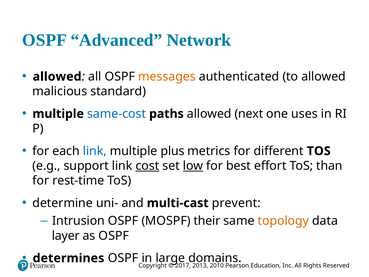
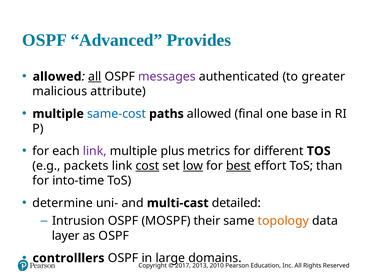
Network: Network -> Provides (199, 40)
all underline: none -> present (95, 77)
messages colour: orange -> purple (167, 77)
to allowed: allowed -> greater (323, 77)
standard: standard -> attribute (118, 91)
next: next -> final (249, 114)
uses: uses -> base (305, 114)
link colour: blue -> purple (95, 151)
support: support -> packets (86, 166)
best underline: none -> present (239, 166)
rest-time: rest-time -> into-time (78, 180)
prevent: prevent -> detailed (236, 203)
determines: determines -> controlllers (69, 258)
